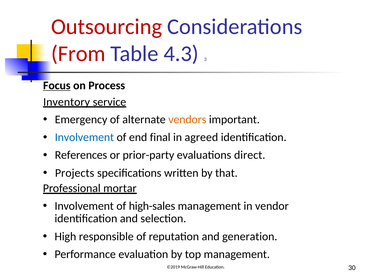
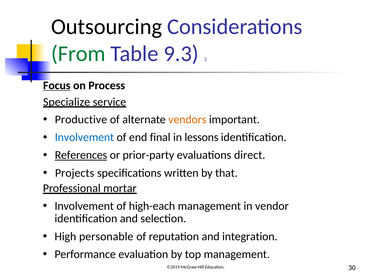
Outsourcing colour: red -> black (107, 27)
From colour: red -> green (78, 54)
4.3: 4.3 -> 9.3 (181, 54)
Inventory: Inventory -> Specialize (67, 102)
Emergency: Emergency -> Productive (81, 119)
agreed: agreed -> lessons (201, 137)
References underline: none -> present (81, 155)
high-sales: high-sales -> high-each (152, 205)
responsible: responsible -> personable (106, 236)
generation: generation -> integration (250, 236)
